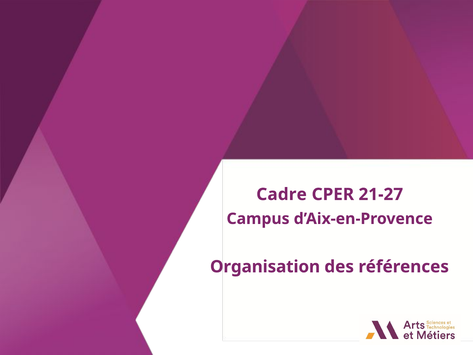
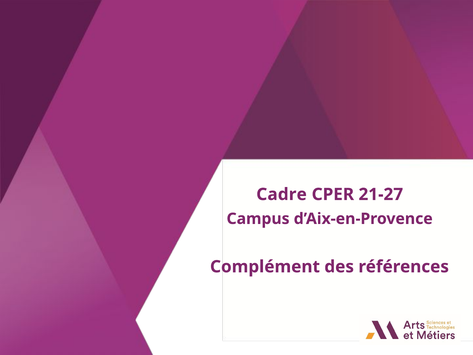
Organisation: Organisation -> Complément (265, 267)
